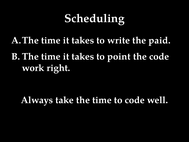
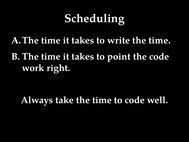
write the paid: paid -> time (160, 40)
